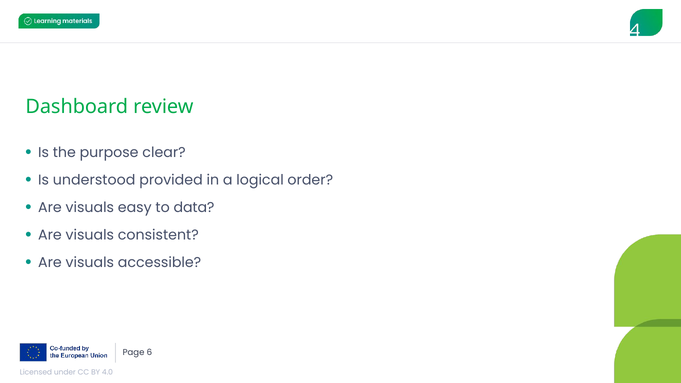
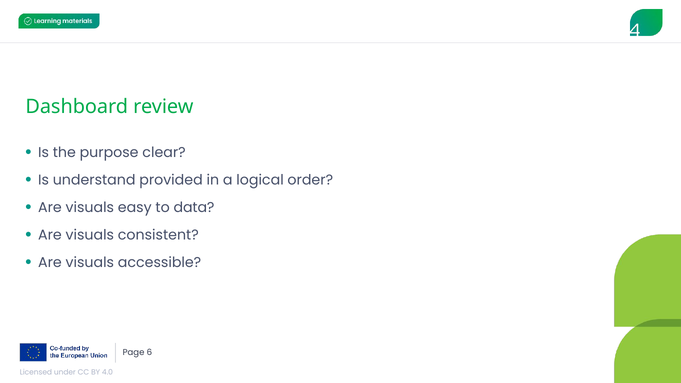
understood: understood -> understand (94, 180)
